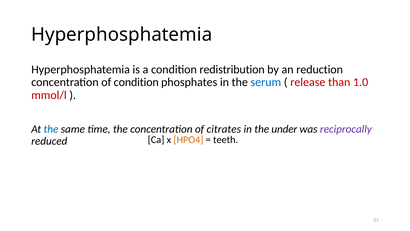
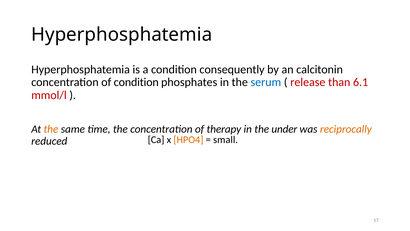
redistribution: redistribution -> consequently (232, 69)
reduction: reduction -> calcitonin (320, 69)
1.0: 1.0 -> 6.1 (361, 82)
the colour: blue -> orange (51, 129)
citrates: citrates -> therapy (224, 129)
reciprocally colour: purple -> orange (346, 129)
teeth: teeth -> small (226, 140)
